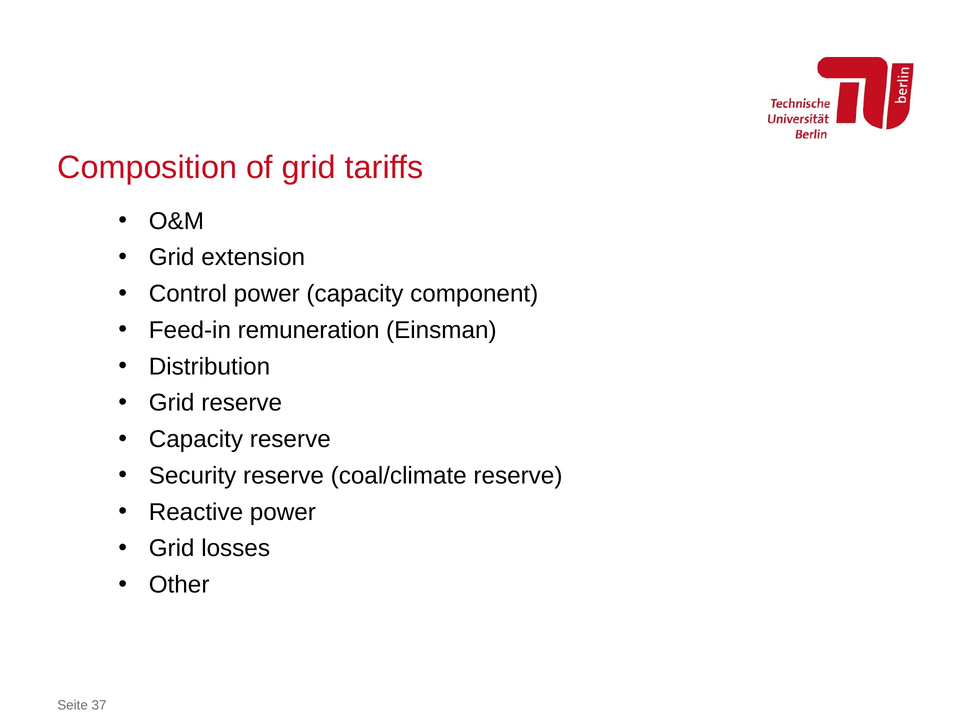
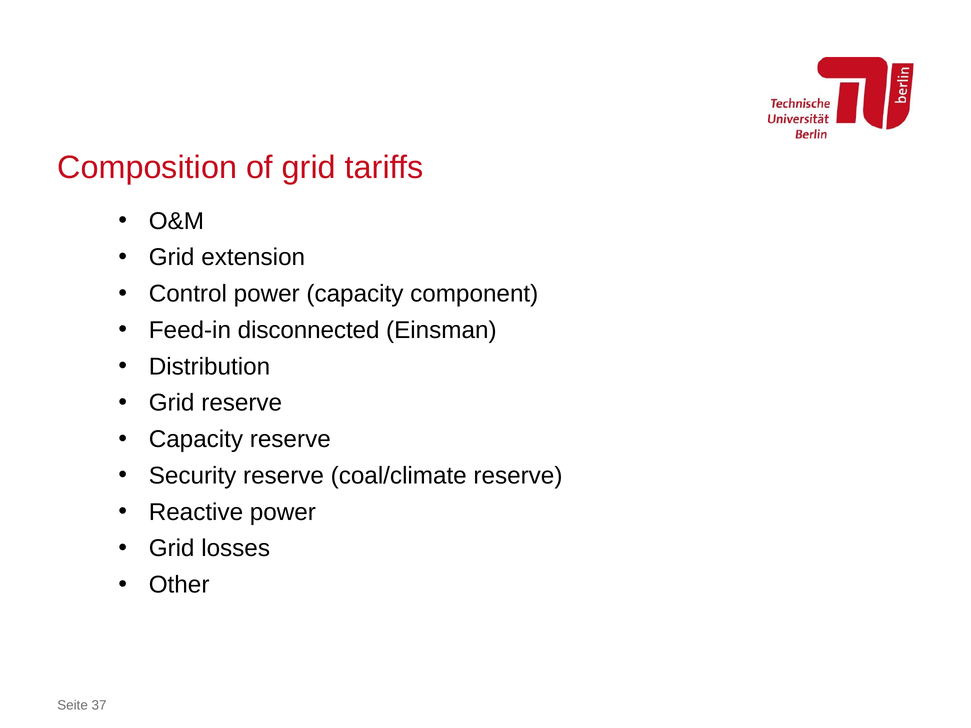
remuneration: remuneration -> disconnected (309, 330)
